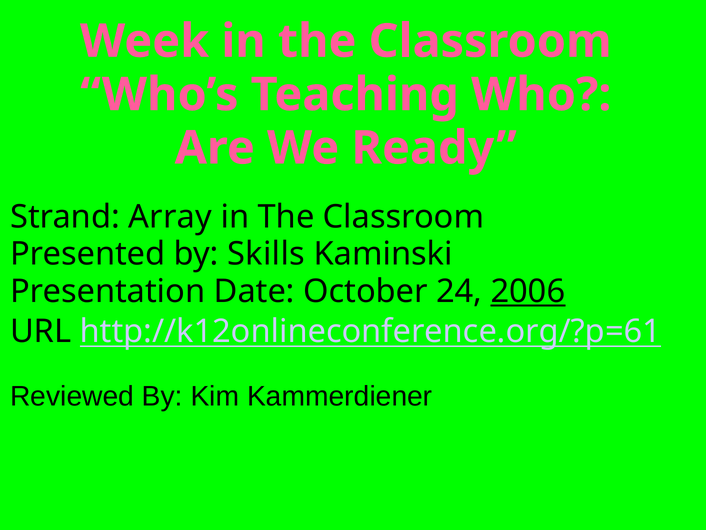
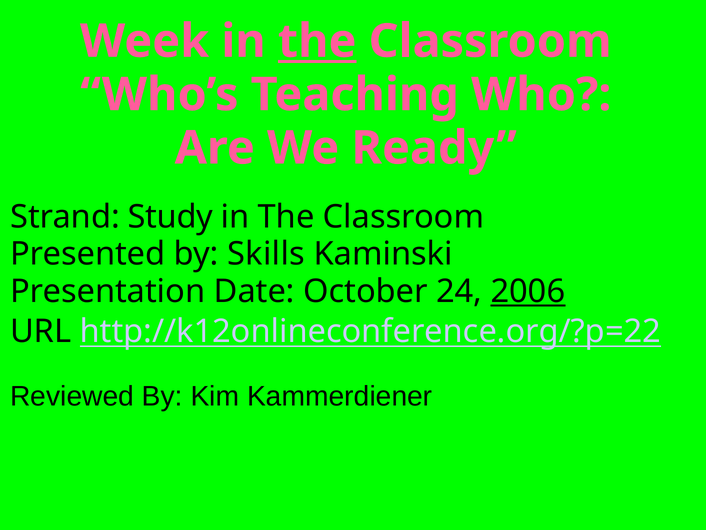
the underline: none -> present (317, 41)
Array: Array -> Study (170, 217)
http://k12onlineconference.org/?p=61: http://k12onlineconference.org/?p=61 -> http://k12onlineconference.org/?p=22 (370, 331)
